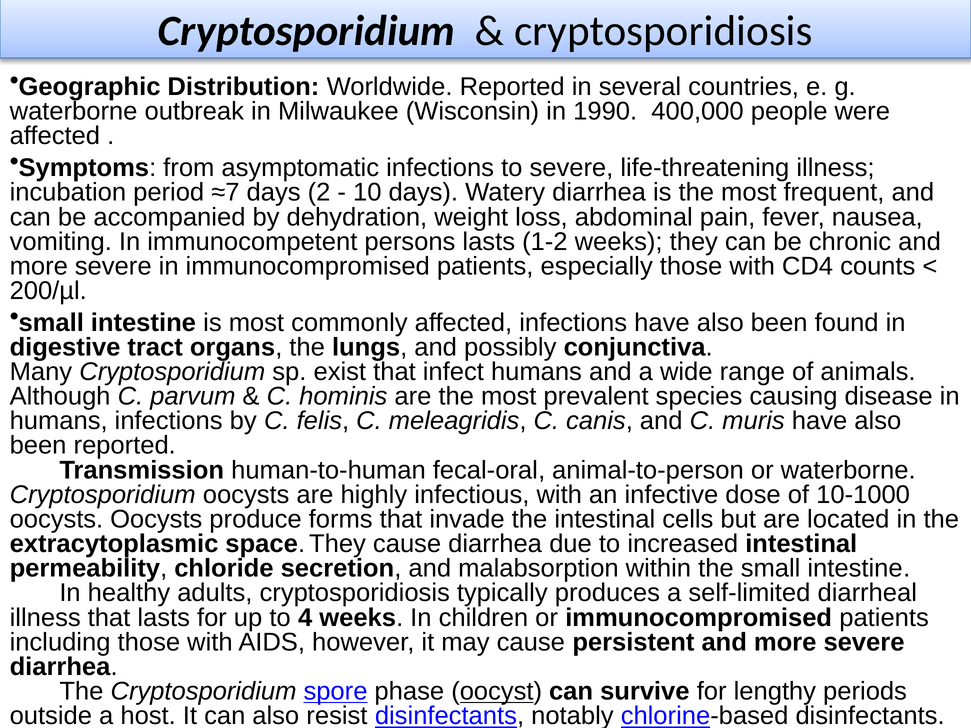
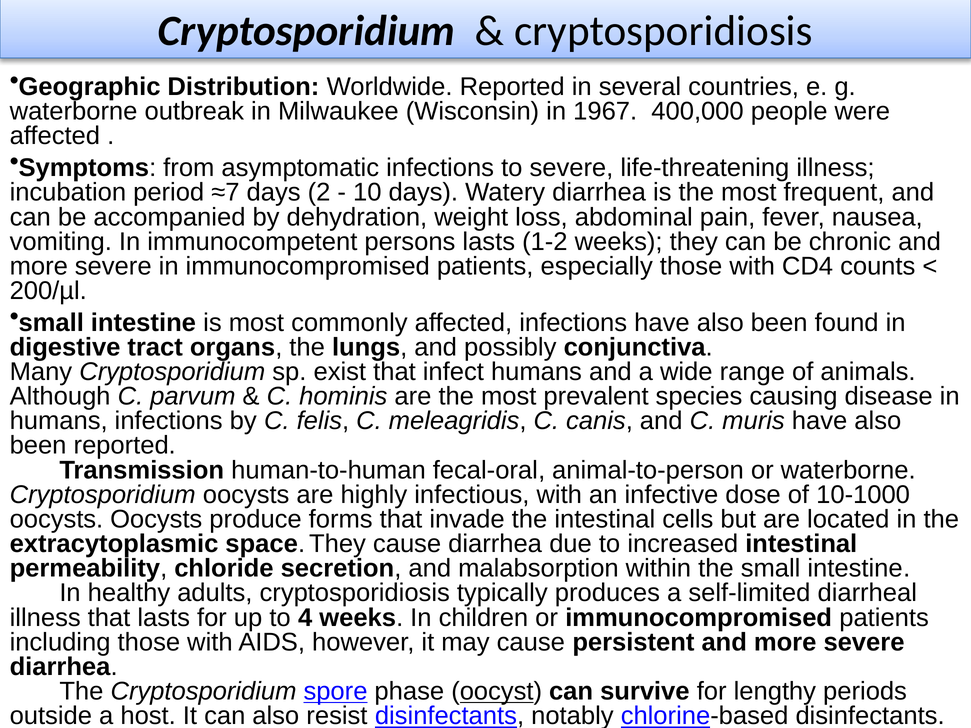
1990: 1990 -> 1967 (605, 111)
